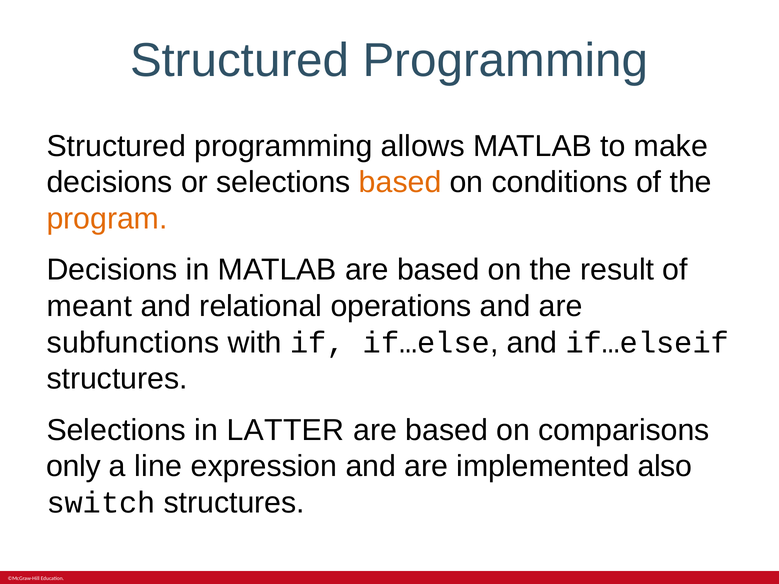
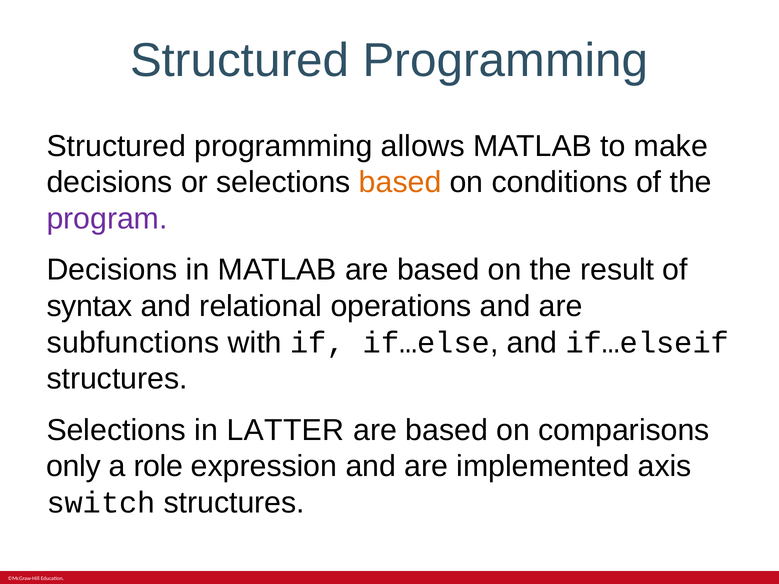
program colour: orange -> purple (107, 219)
meant: meant -> syntax (90, 306)
line: line -> role (158, 467)
also: also -> axis (665, 467)
